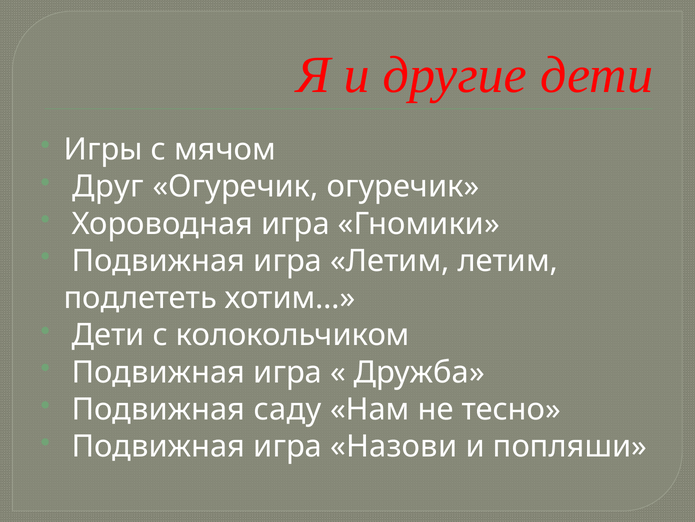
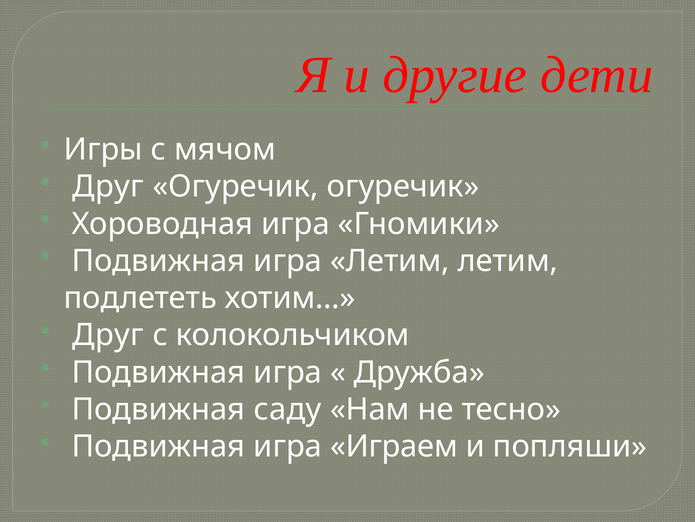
Дети: Дети -> Друг (108, 335)
Назови: Назови -> Играем (394, 446)
